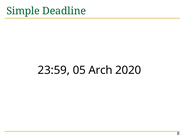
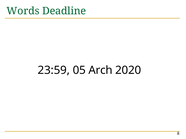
Simple: Simple -> Words (23, 11)
